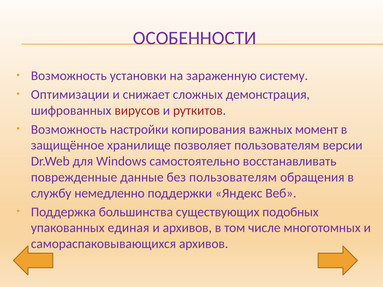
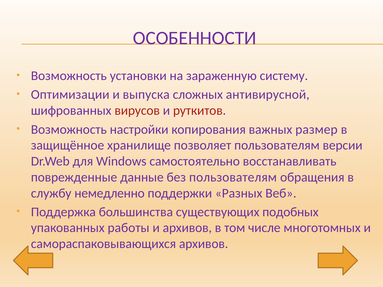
снижает: снижает -> выпуска (146, 95)
демонстрация: демонстрация -> антивирусной (268, 95)
момент: момент -> размер (316, 130)
Яндекс: Яндекс -> Разных (239, 193)
единая: единая -> работы (129, 228)
